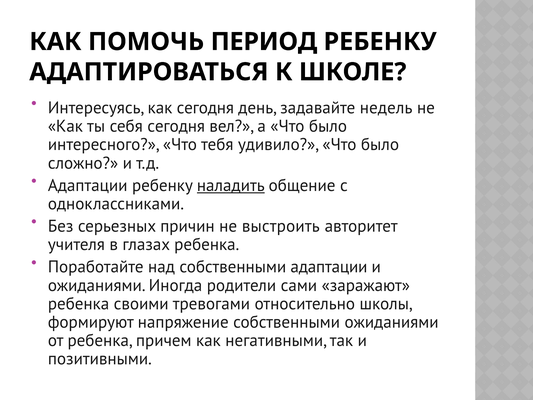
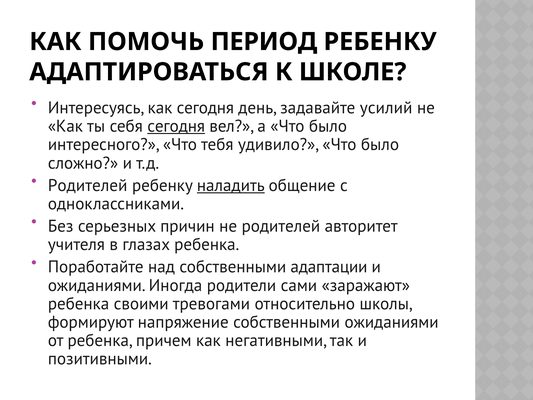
недель: недель -> усилий (386, 108)
сегодня underline: none -> present (176, 126)
Адаптации: Адаптации -> Родителей (88, 185)
не выстроить: выстроить -> родителей (281, 226)
